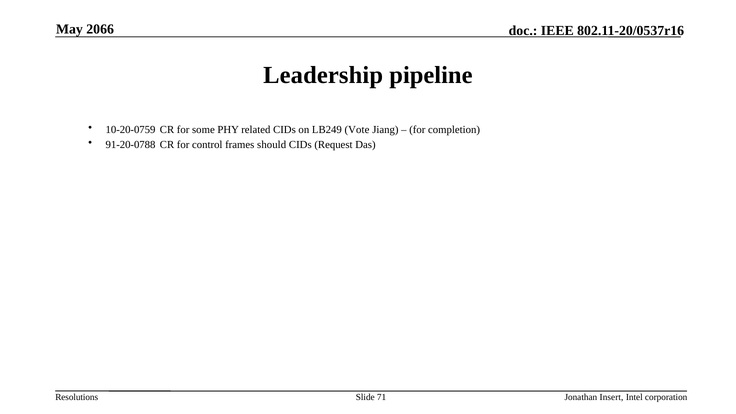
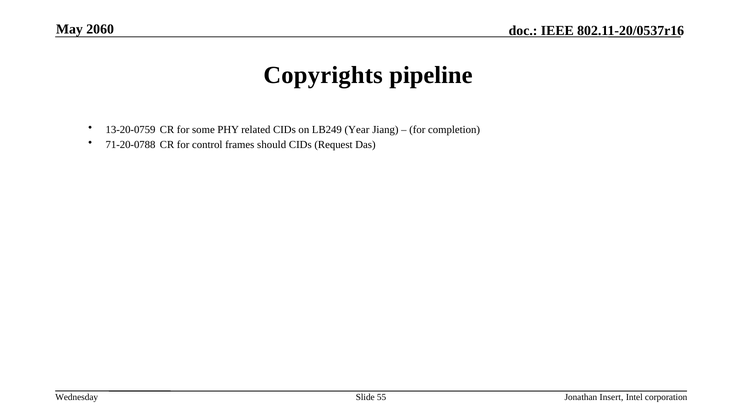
2066: 2066 -> 2060 (100, 29)
Leadership: Leadership -> Copyrights (323, 75)
10-20-0759: 10-20-0759 -> 13-20-0759 (131, 130)
Vote: Vote -> Year (357, 130)
91-20-0788: 91-20-0788 -> 71-20-0788 (131, 145)
Resolutions: Resolutions -> Wednesday (77, 397)
71: 71 -> 55 (382, 397)
